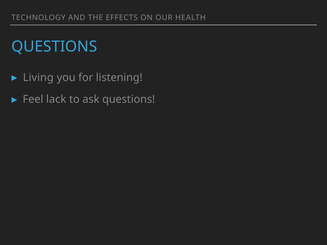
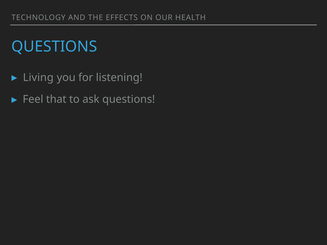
lack: lack -> that (56, 99)
